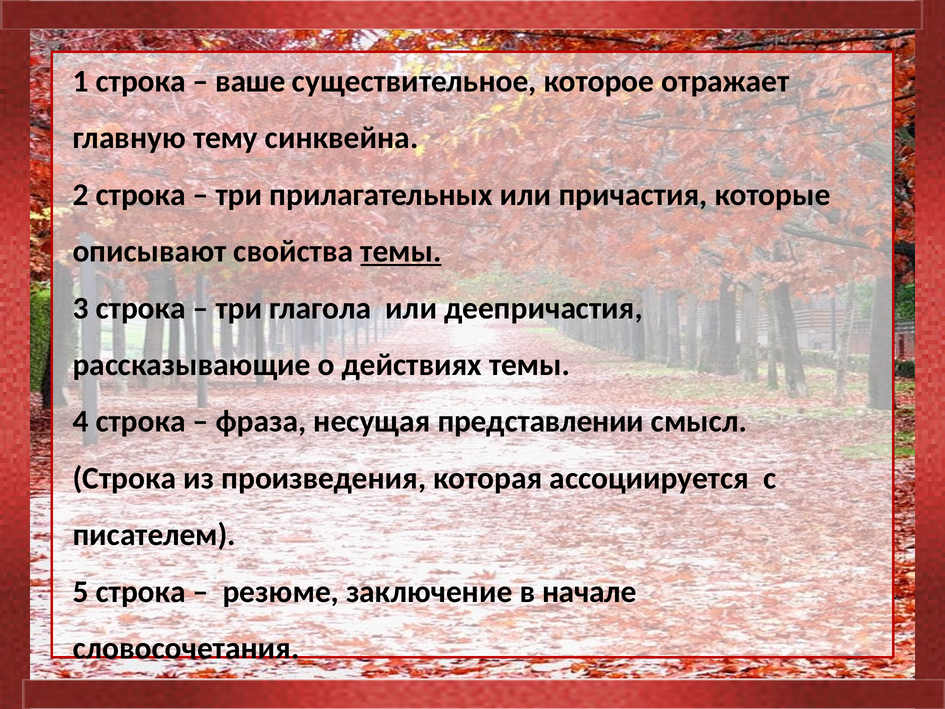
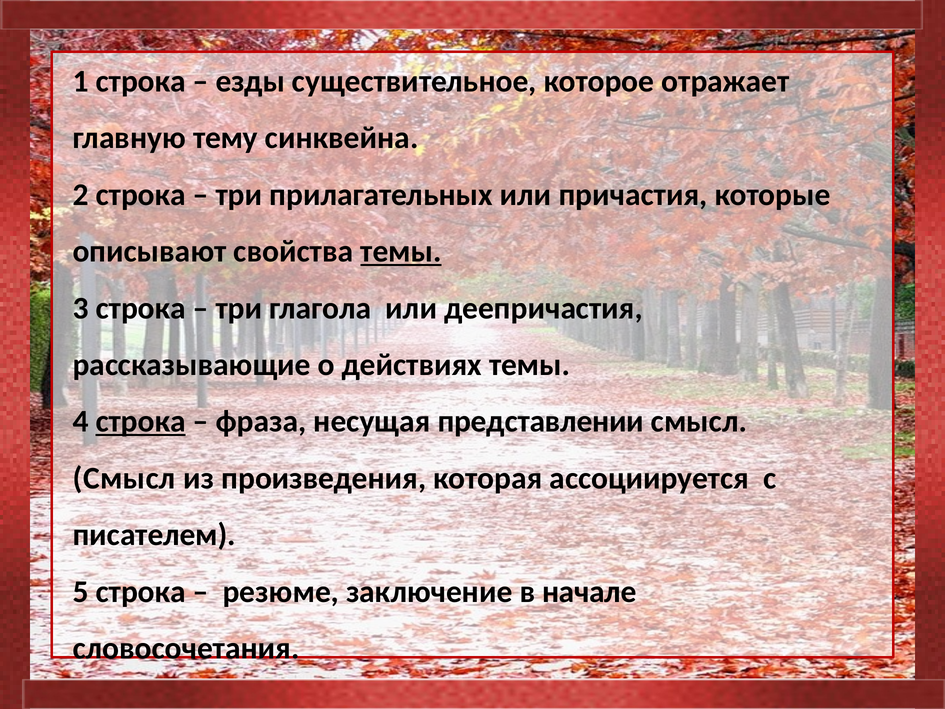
ваше: ваше -> езды (250, 81)
строка underline: none -> present (141, 421)
Строка: Строка -> Смысл (124, 478)
